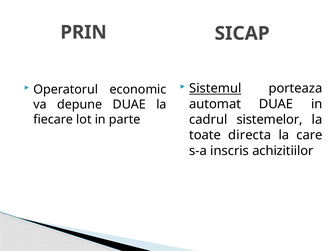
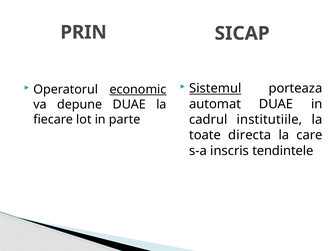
economic underline: none -> present (138, 89)
sistemelor: sistemelor -> institutiile (269, 119)
achizitiilor: achizitiilor -> tendintele (283, 150)
